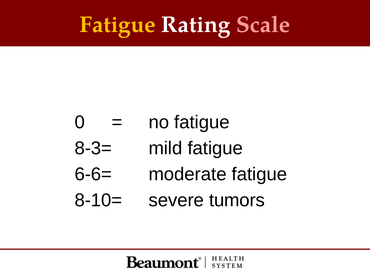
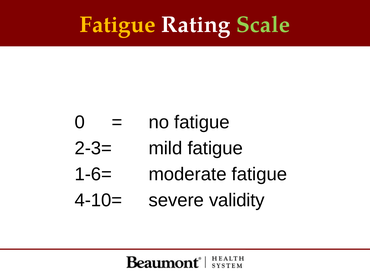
Scale colour: pink -> light green (263, 25)
8-3=: 8-3= -> 2-3= (93, 148)
6-6=: 6-6= -> 1-6= (93, 174)
8-10=: 8-10= -> 4-10= (98, 200)
tumors: tumors -> validity (237, 200)
